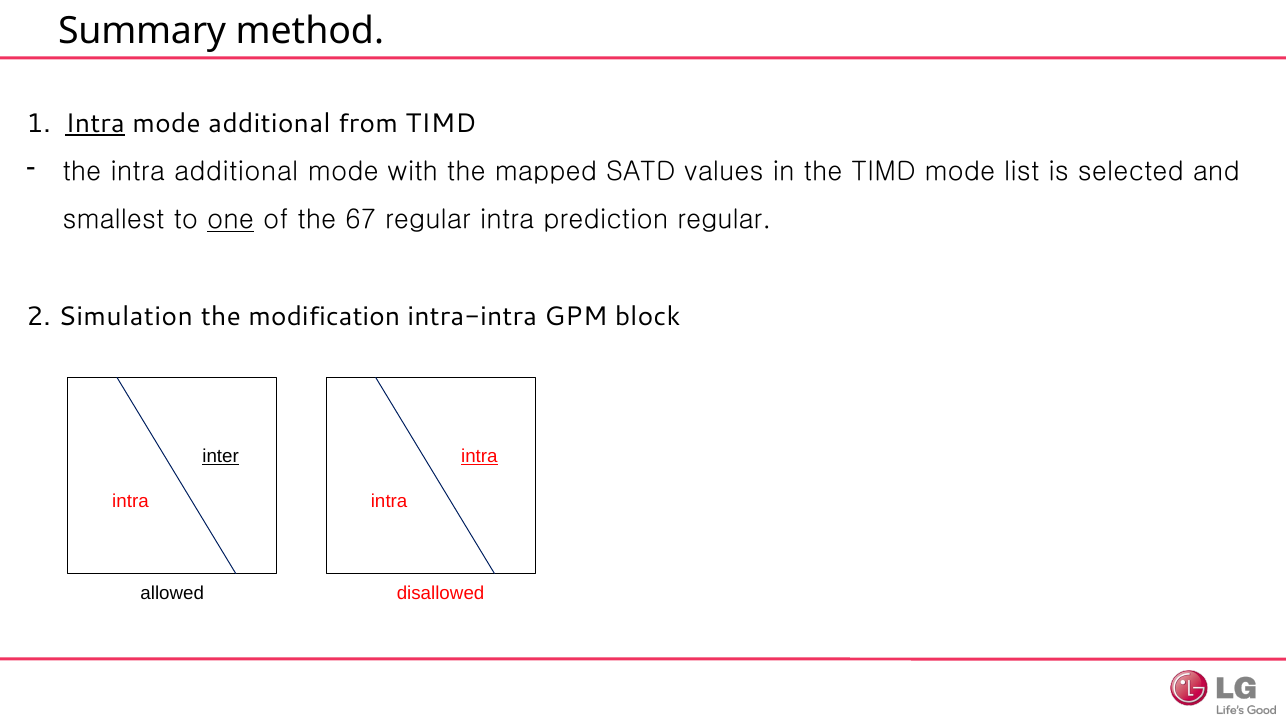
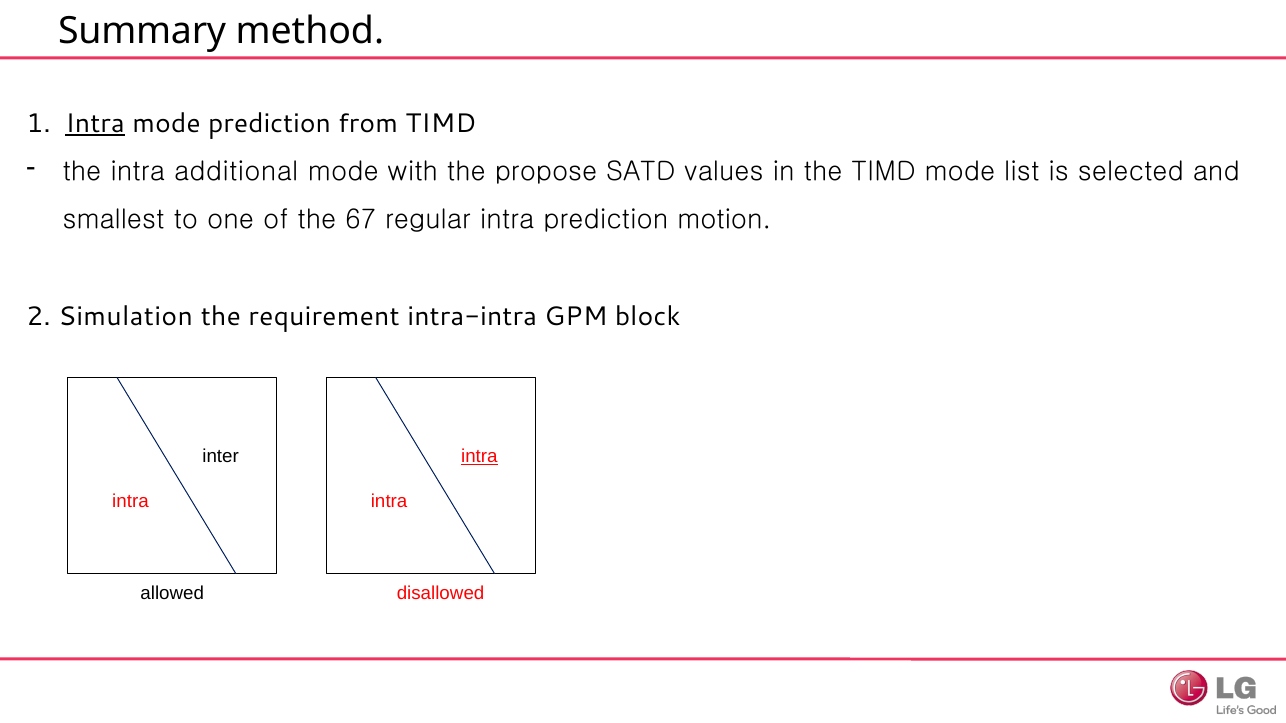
mode additional: additional -> prediction (270, 123)
mapped: mapped -> propose (546, 172)
one underline: present -> none (231, 220)
prediction regular: regular -> motion (724, 220)
modification: modification -> requirement (324, 316)
inter underline: present -> none (221, 457)
